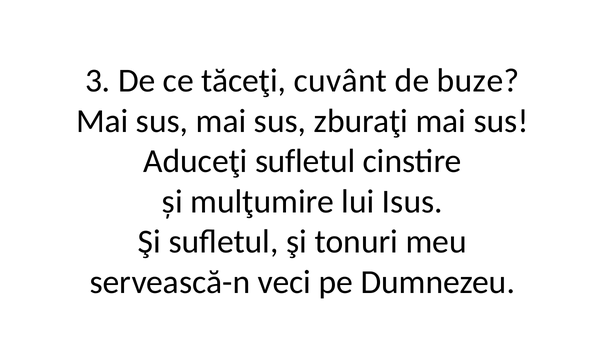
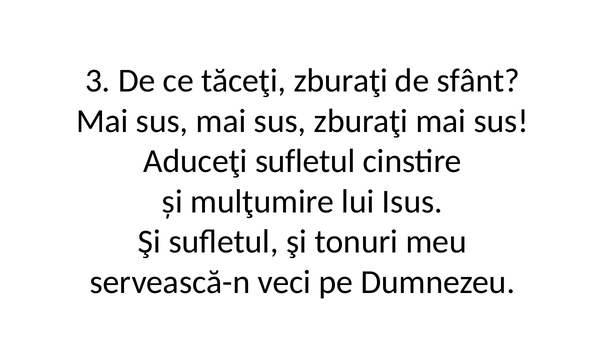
tăceţi cuvânt: cuvânt -> zburaţi (341, 81)
buze: buze -> sfânt (478, 81)
